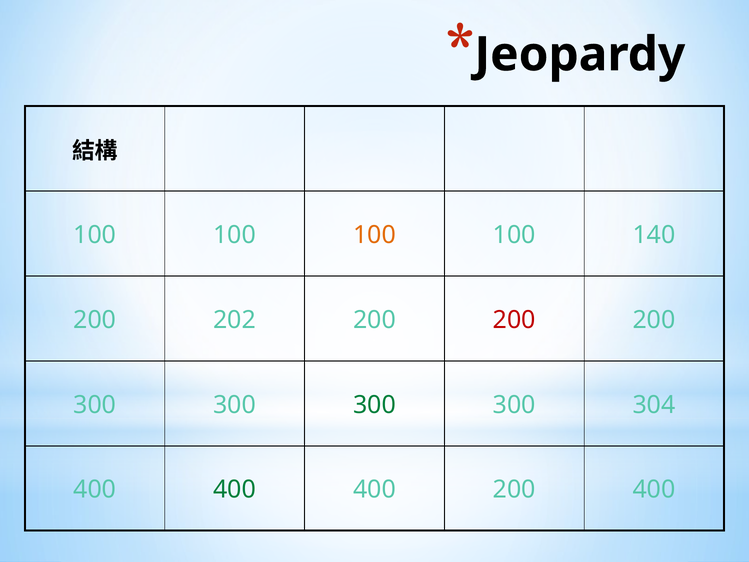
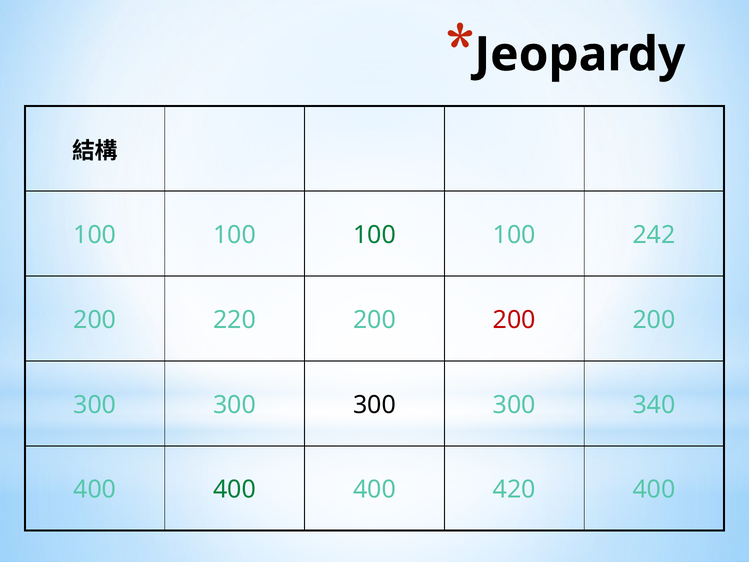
100 colour: orange -> green (374, 235)
140: 140 -> 242 (654, 235)
202: 202 -> 220 (235, 320)
300 colour: green -> black (374, 405)
304: 304 -> 340 (654, 405)
400 200: 200 -> 420 (514, 489)
